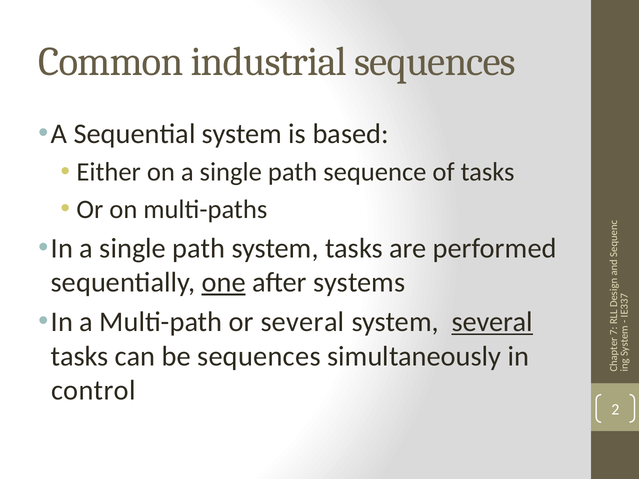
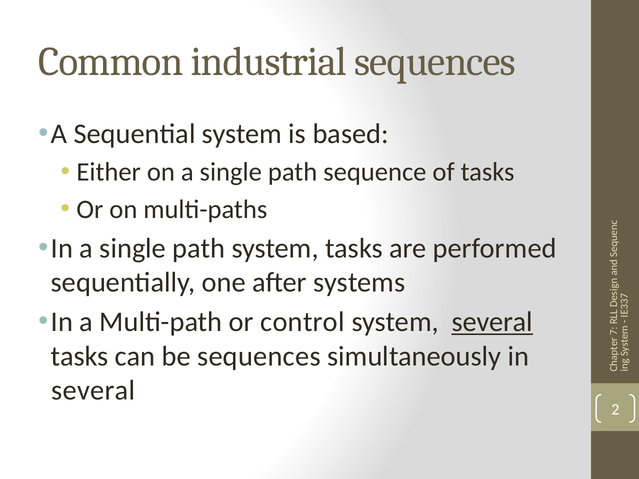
one underline: present -> none (224, 282)
or several: several -> control (302, 322)
control: control -> several (93, 390)
